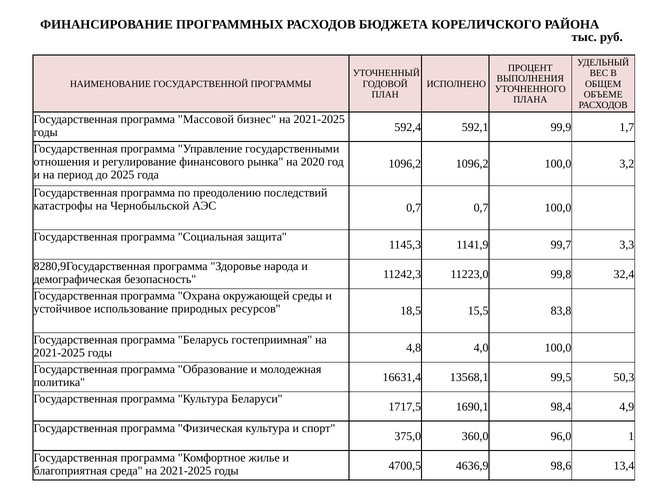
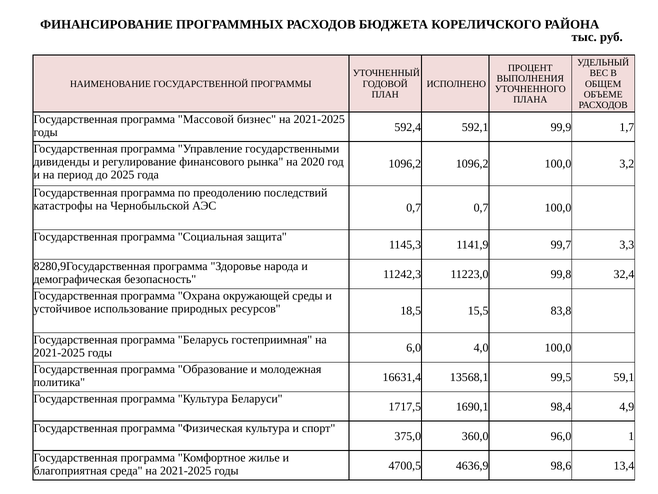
отношения: отношения -> дивиденды (62, 162)
4,8: 4,8 -> 6,0 (414, 347)
50,3: 50,3 -> 59,1 (624, 377)
